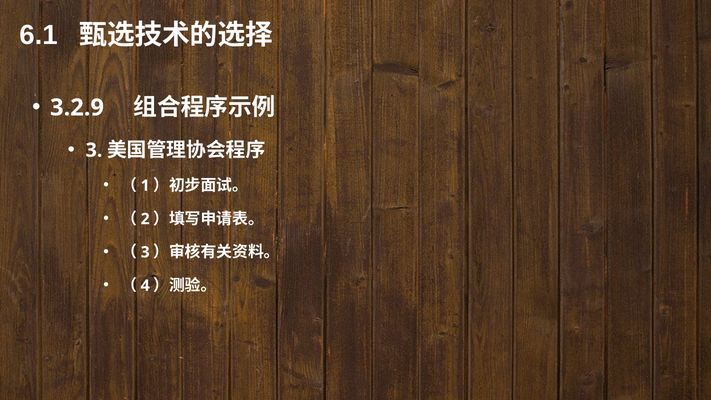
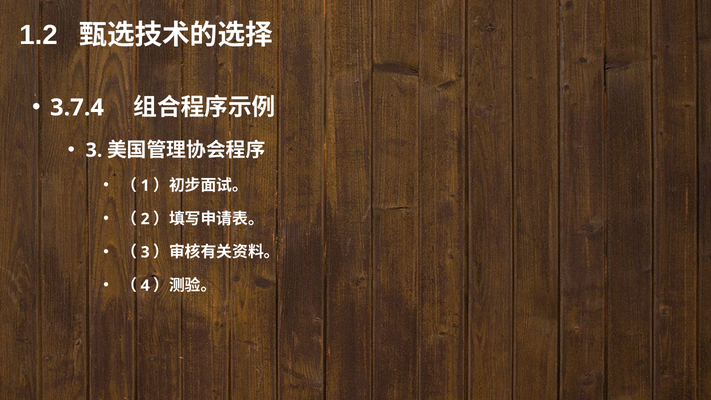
6.1: 6.1 -> 1.2 (38, 35)
3.2.9: 3.2.9 -> 3.7.4 (77, 108)
